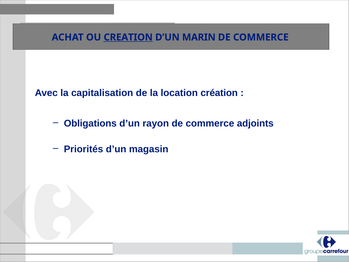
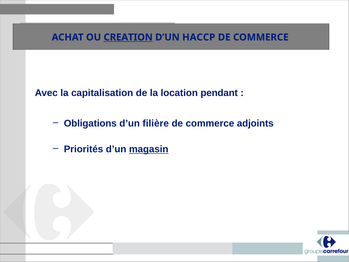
MARIN: MARIN -> HACCP (199, 37)
création: création -> pendant (219, 93)
rayon: rayon -> filière (156, 123)
magasin underline: none -> present (149, 149)
